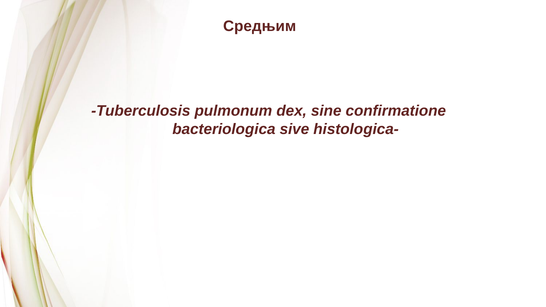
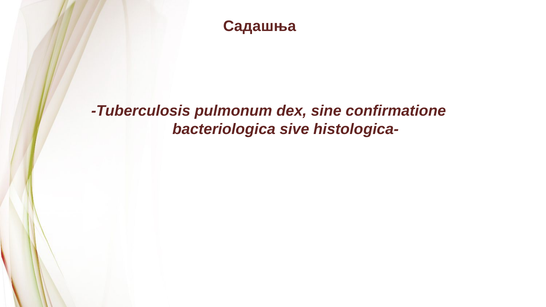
Средњим: Средњим -> Садашња (260, 26)
